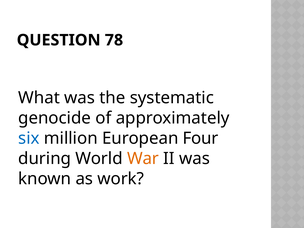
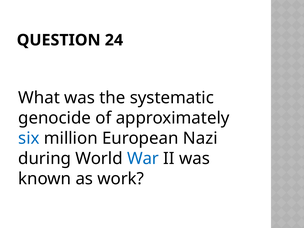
78: 78 -> 24 (114, 40)
Four: Four -> Nazi (200, 138)
War colour: orange -> blue (143, 159)
